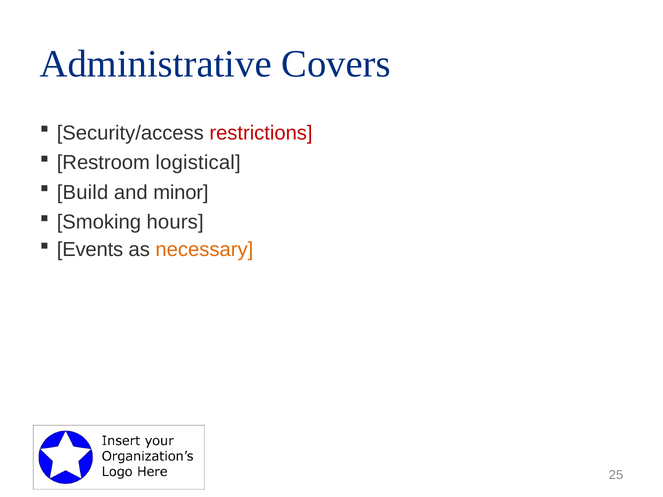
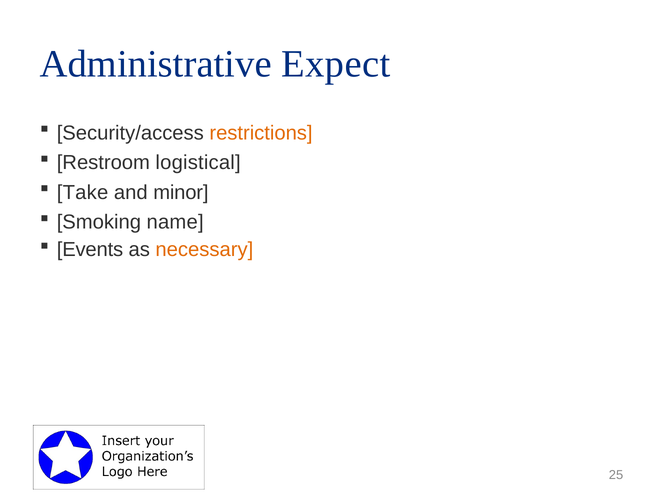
Covers: Covers -> Expect (336, 64)
restrictions colour: red -> orange (261, 133)
Build: Build -> Take (83, 193)
hours: hours -> name (175, 222)
